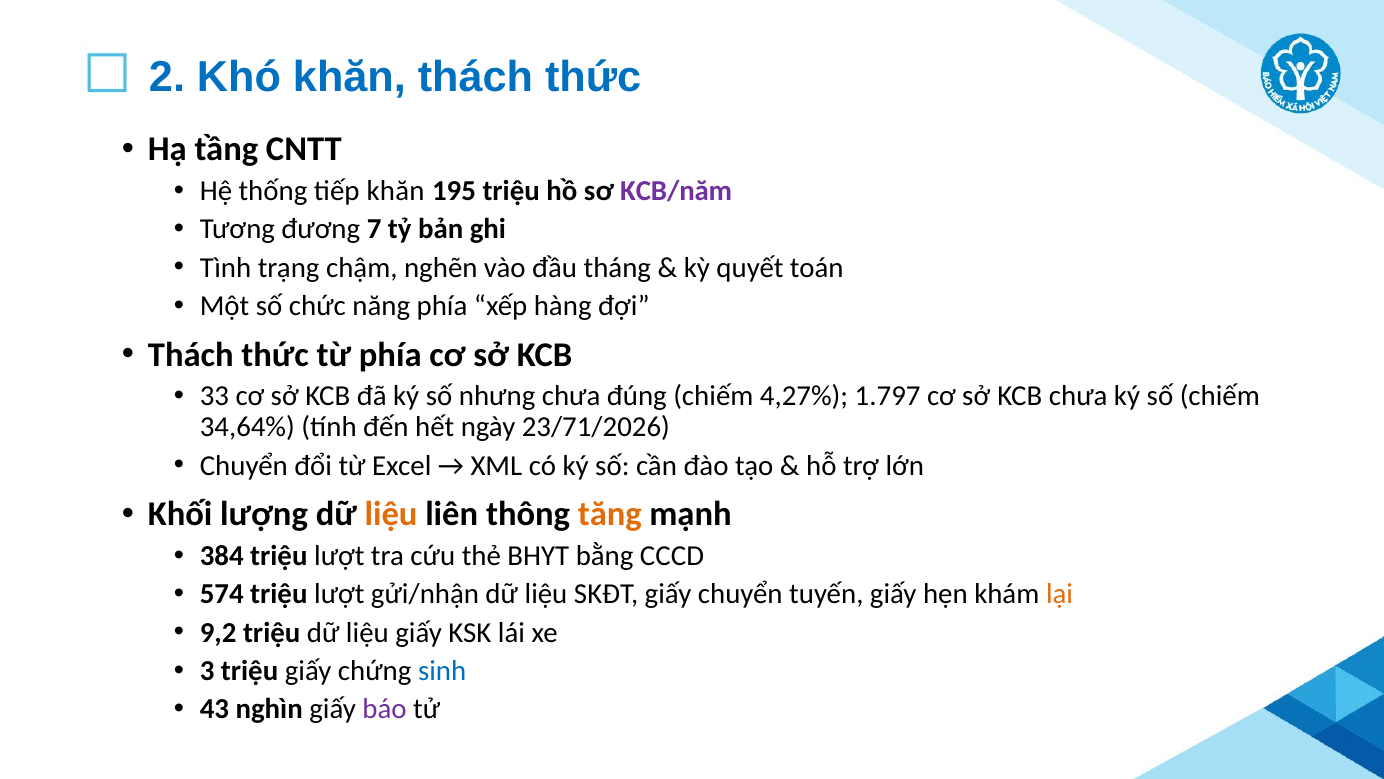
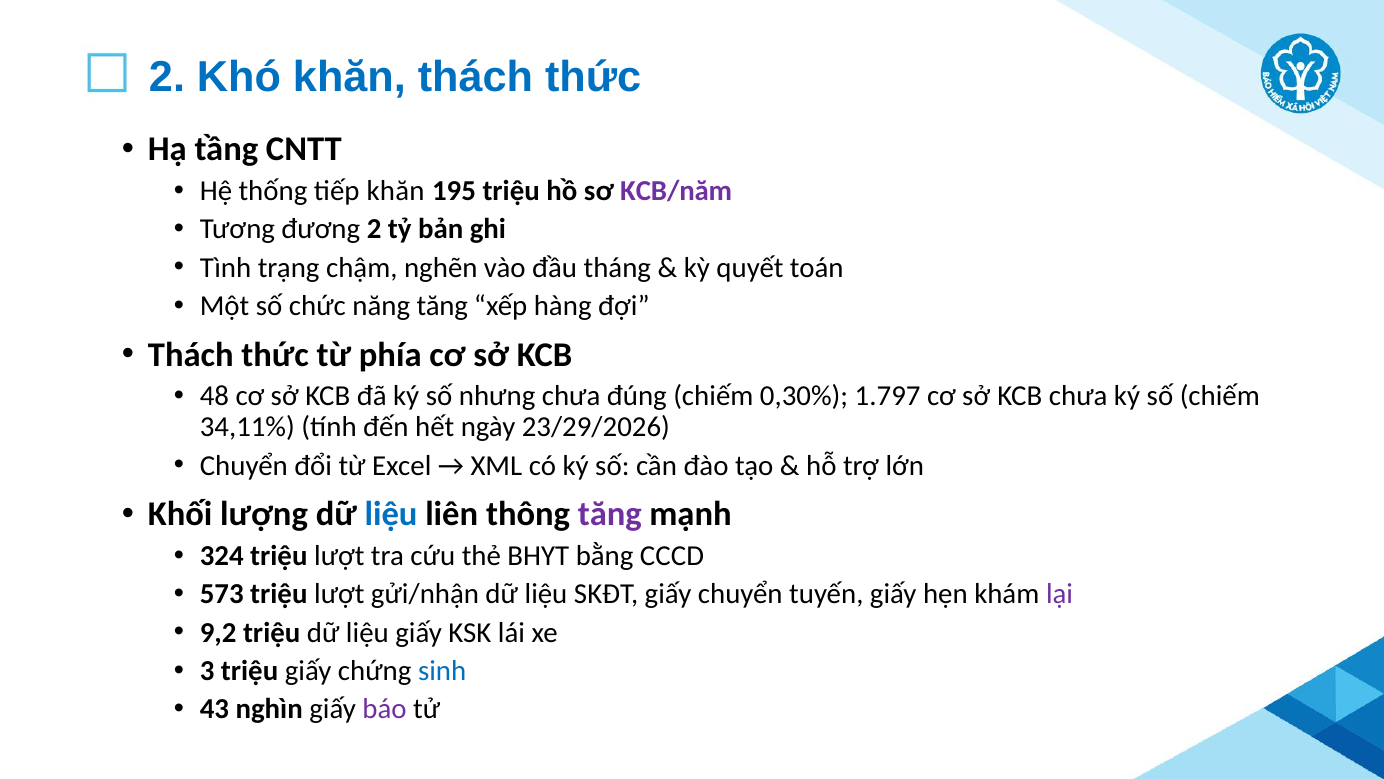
đương 7: 7 -> 2 (374, 229)
năng phía: phía -> tăng (442, 306)
33: 33 -> 48 (214, 396)
4,27%: 4,27% -> 0,30% (804, 396)
34,64%: 34,64% -> 34,11% (247, 427)
23/71/2026: 23/71/2026 -> 23/29/2026 (596, 427)
liệu colour: orange -> blue (391, 514)
tăng colour: orange -> purple (610, 514)
384: 384 -> 324 (222, 555)
574: 574 -> 573 (222, 594)
lại colour: orange -> purple (1060, 594)
